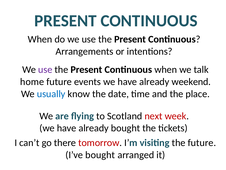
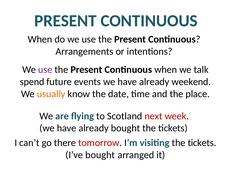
home: home -> spend (32, 82)
usually colour: blue -> orange (51, 94)
visiting the future: future -> tickets (202, 142)
